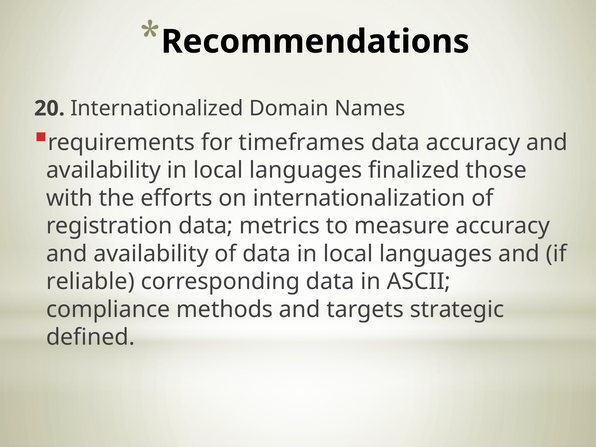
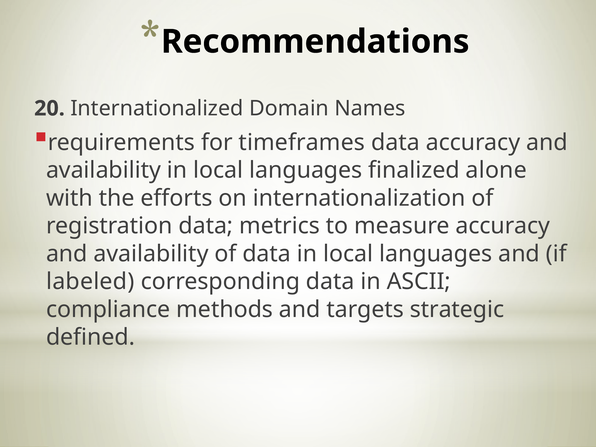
those: those -> alone (496, 170)
reliable: reliable -> labeled (90, 282)
